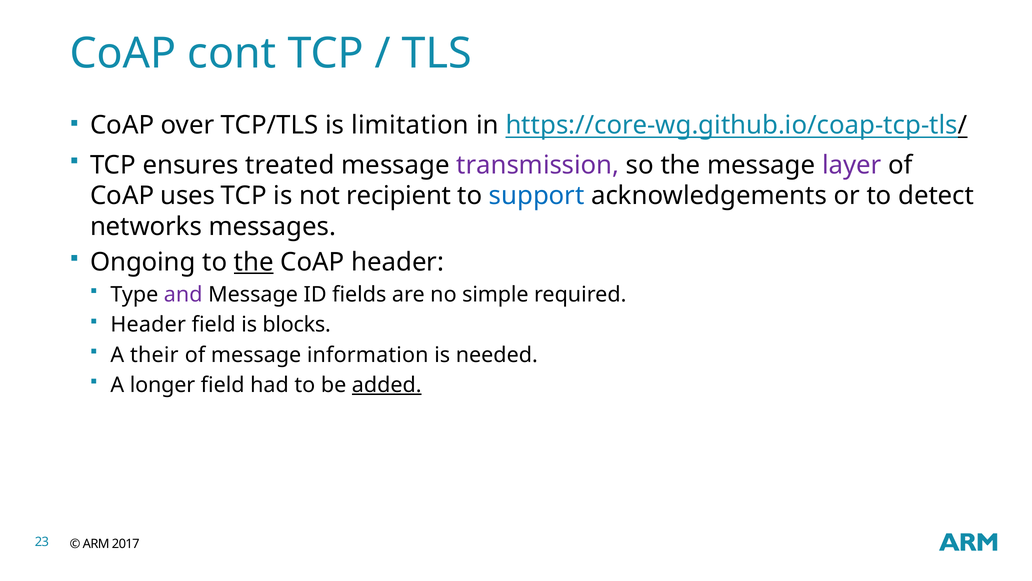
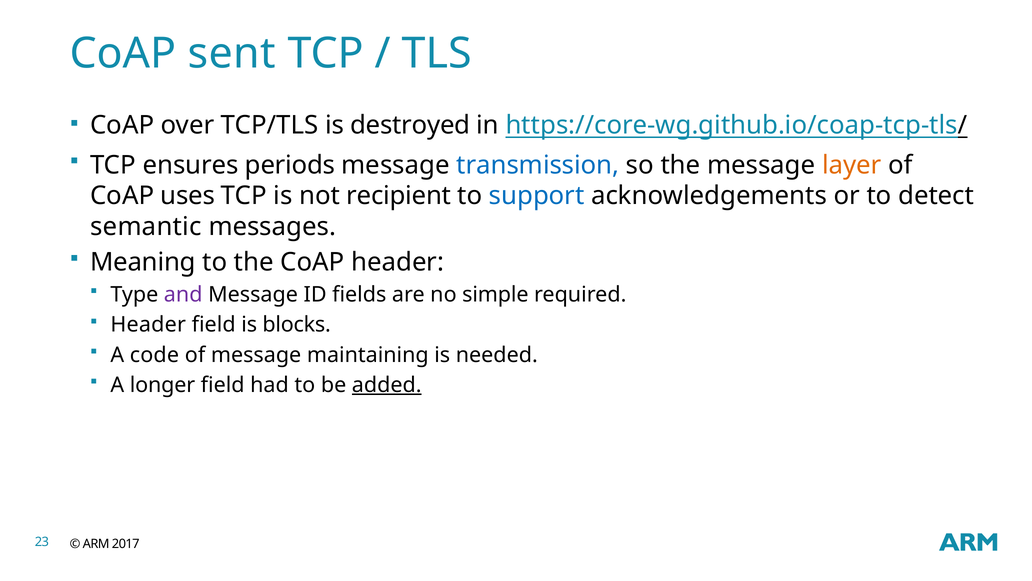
cont: cont -> sent (232, 53)
limitation: limitation -> destroyed (410, 125)
treated: treated -> periods (290, 165)
transmission colour: purple -> blue (538, 165)
layer colour: purple -> orange (852, 165)
networks: networks -> semantic (146, 227)
Ongoing: Ongoing -> Meaning (143, 262)
the underline: present -> none (254, 262)
their: their -> code (154, 355)
information: information -> maintaining (368, 355)
